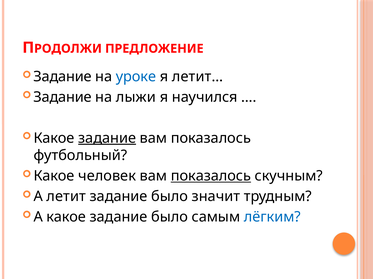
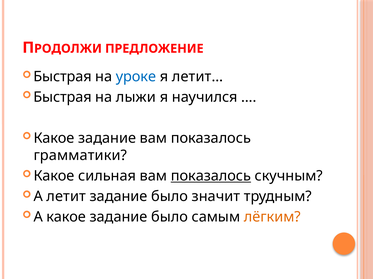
Задание: Задание -> Быстрая (63, 77)
Задание: Задание -> Быстрая (63, 97)
задание underline: present -> none (107, 138)
футбольный: футбольный -> грамматики (80, 156)
человек: человек -> сильная (107, 176)
лёгким colour: blue -> orange (272, 217)
